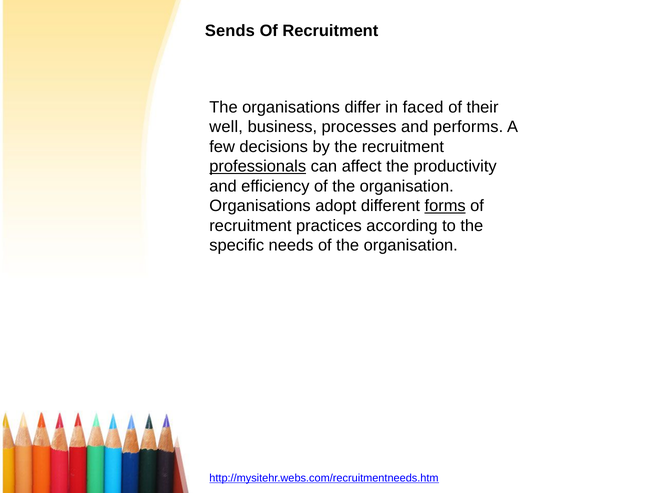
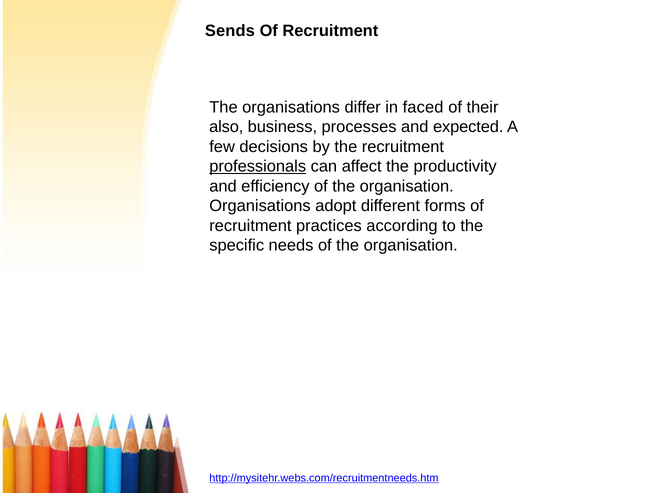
well: well -> also (226, 127)
performs: performs -> expected (468, 127)
forms underline: present -> none (445, 206)
